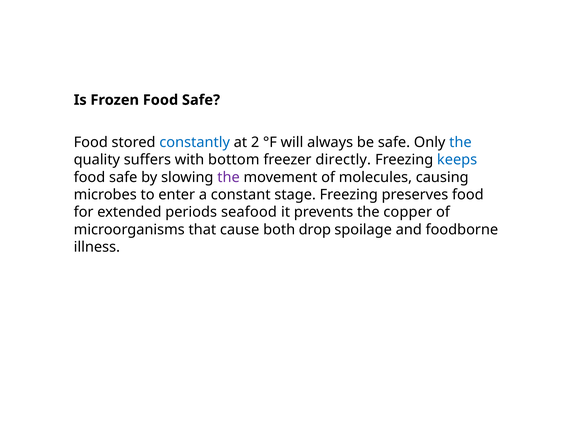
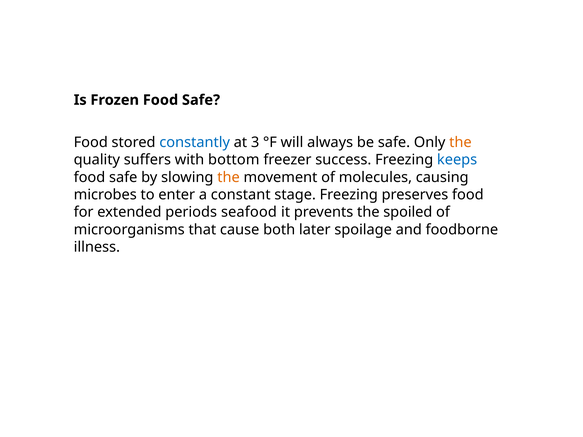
2: 2 -> 3 (255, 142)
the colour: blue -> orange (460, 142)
directly: directly -> success (343, 160)
the colour: purple -> orange (229, 177)
copper: copper -> spoiled (408, 212)
drop: drop -> later (315, 230)
